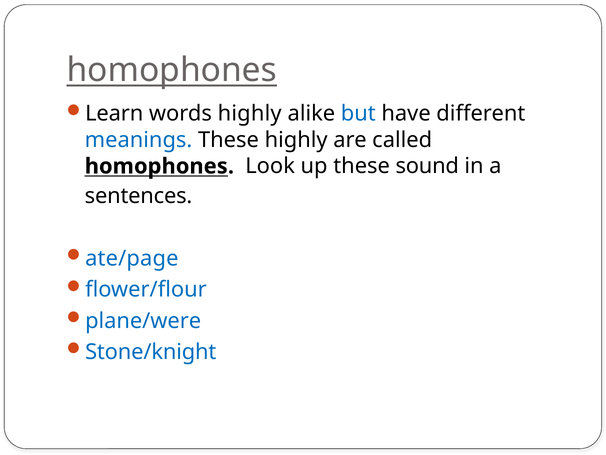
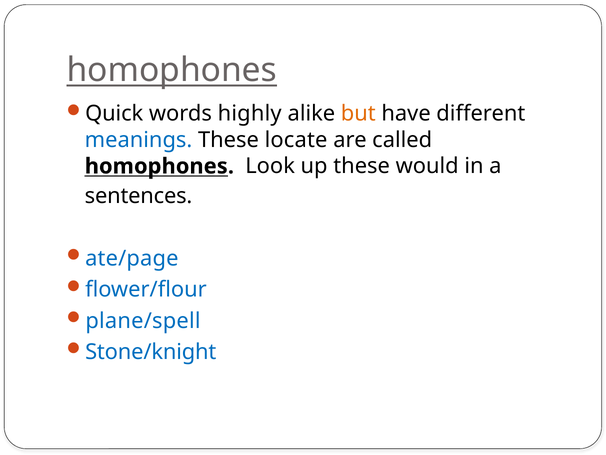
Learn: Learn -> Quick (114, 114)
but colour: blue -> orange (358, 114)
These highly: highly -> locate (296, 140)
sound: sound -> would (427, 166)
plane/were: plane/were -> plane/spell (143, 321)
